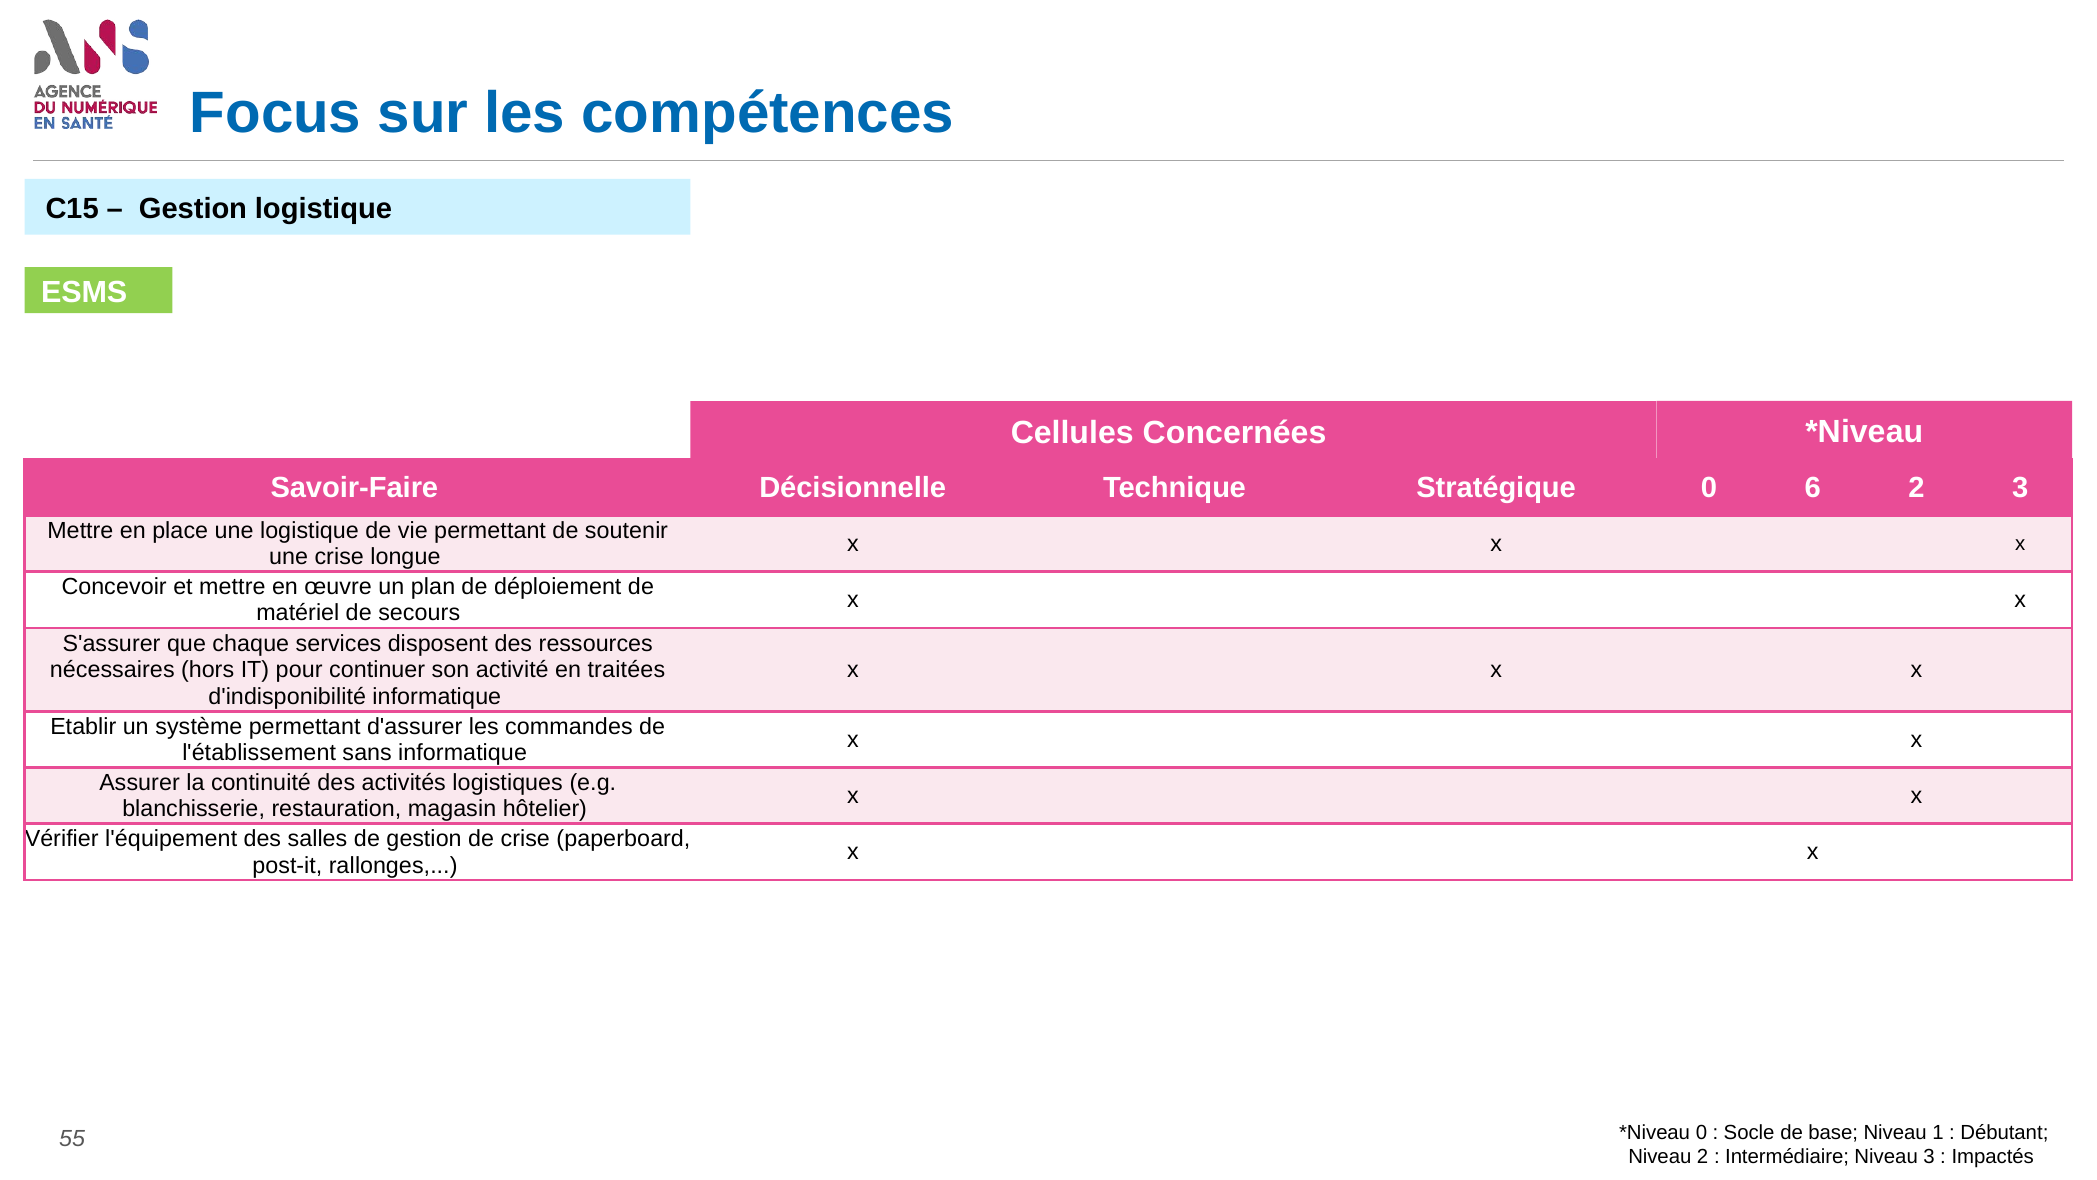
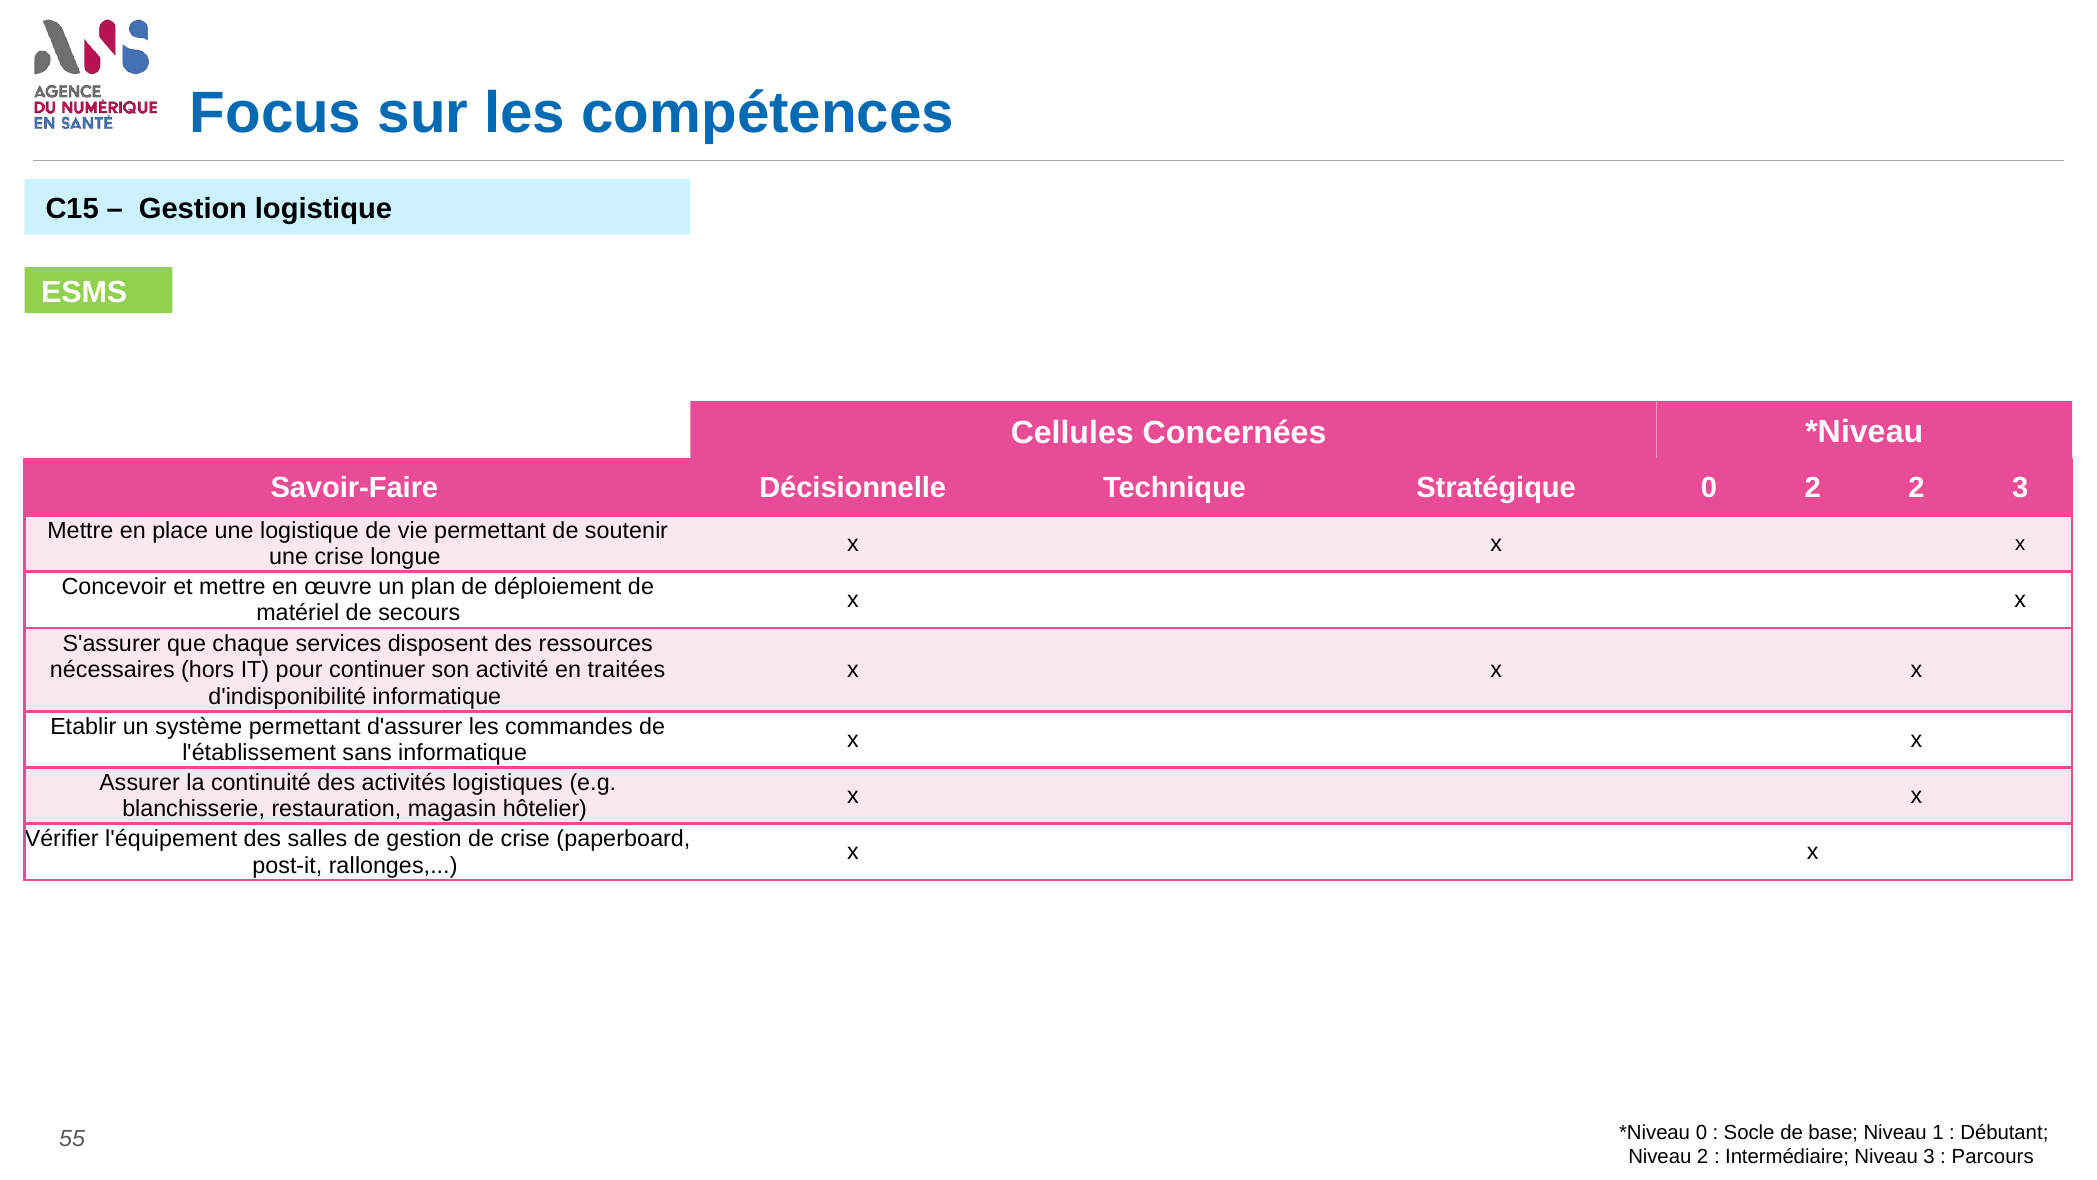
0 6: 6 -> 2 (1813, 488)
Impactés: Impactés -> Parcours (1993, 1157)
